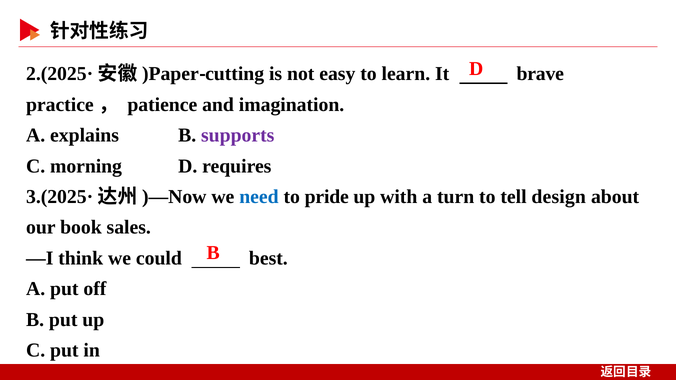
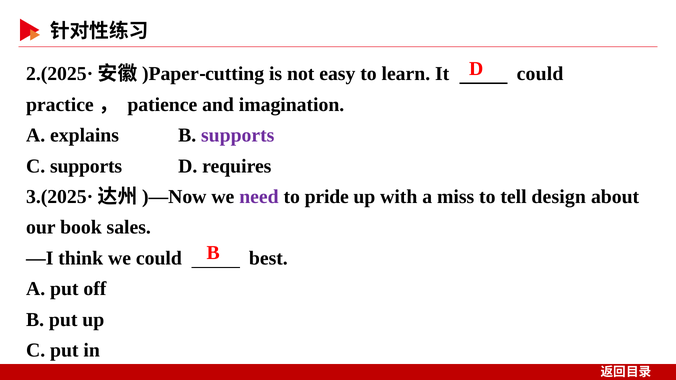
It brave: brave -> could (540, 74)
C morning: morning -> supports (86, 166)
need colour: blue -> purple (259, 197)
turn: turn -> miss (456, 197)
